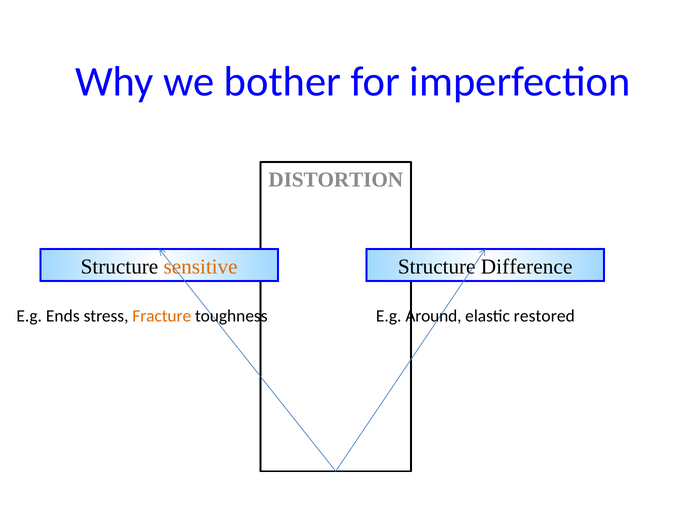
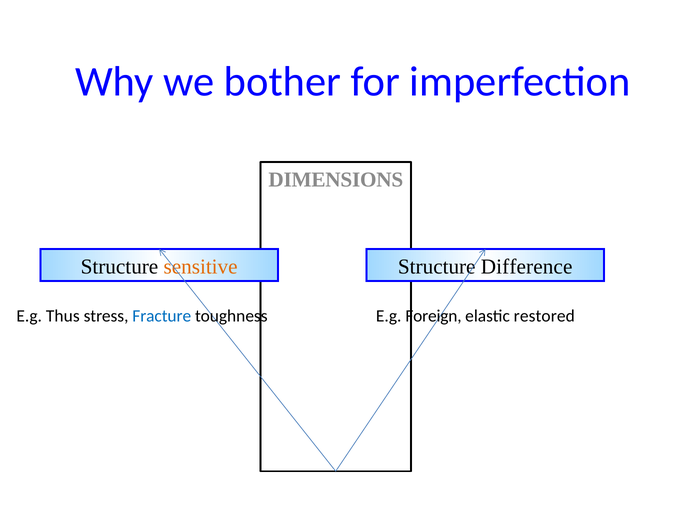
DISTORTION: DISTORTION -> DIMENSIONS (336, 180)
Ends: Ends -> Thus (63, 316)
Fracture colour: orange -> blue (162, 316)
Around: Around -> Foreign (433, 316)
